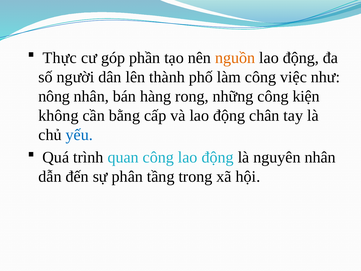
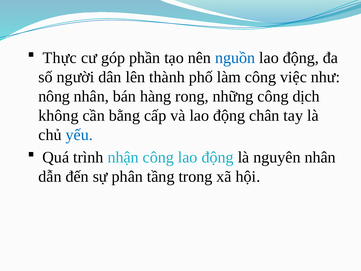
nguồn colour: orange -> blue (235, 58)
kiện: kiện -> dịch (306, 96)
quan: quan -> nhận (123, 157)
